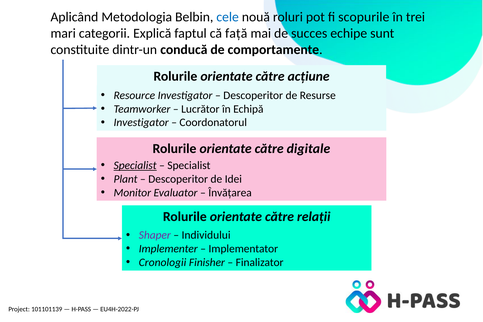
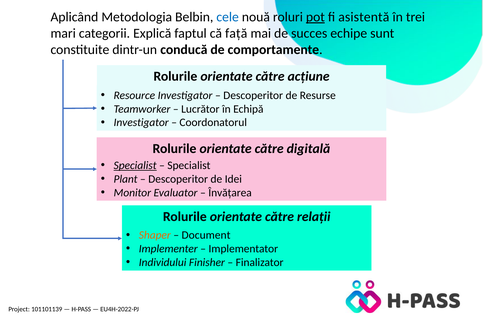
pot underline: none -> present (315, 17)
scopurile: scopurile -> asistentă (364, 17)
digitale: digitale -> digitală (308, 149)
Shaper colour: purple -> orange (155, 235)
Individului: Individului -> Document (206, 235)
Cronologii: Cronologii -> Individului (163, 263)
